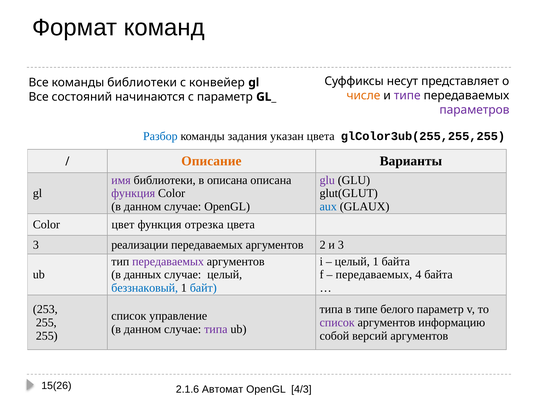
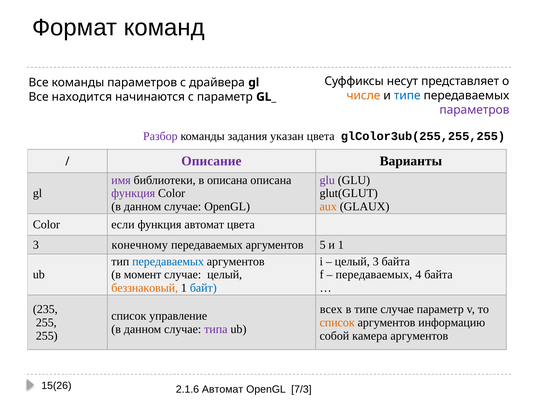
команды библиотеки: библиотеки -> параметров (142, 82)
конвейер: конвейер -> драйвера (217, 82)
типе colour: purple -> blue (407, 95)
состояний: состояний -> находится (82, 97)
Разбор colour: blue -> purple (160, 136)
Описание colour: orange -> purple (211, 161)
aux colour: blue -> orange (328, 206)
цвет: цвет -> если (123, 224)
функция отрезка: отрезка -> автомат (204, 224)
реализации: реализации -> конечному (140, 245)
2: 2 -> 5 (323, 245)
и 3: 3 -> 1 (341, 245)
передаваемых colour: purple -> blue (168, 261)
целый 1: 1 -> 3 (376, 261)
данных: данных -> момент (143, 274)
беззнаковый colour: blue -> orange (145, 288)
253: 253 -> 235 (45, 309)
типа: типа -> всех (331, 309)
типе белого: белого -> случае (397, 309)
список colour: purple -> orange (337, 322)
версий: версий -> камера (370, 335)
4/3: 4/3 -> 7/3 (301, 389)
